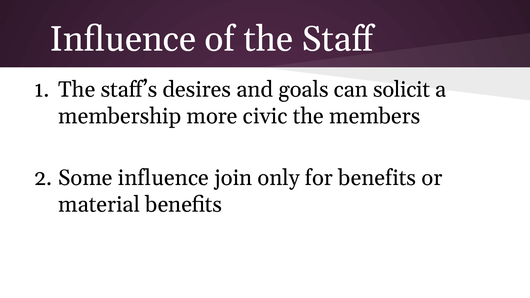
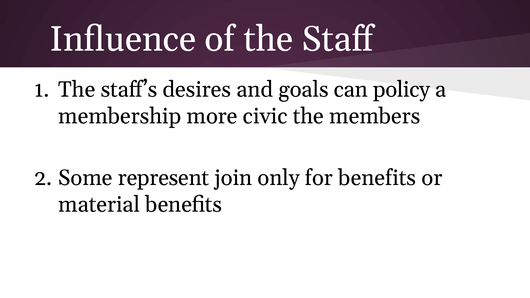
solicit: solicit -> policy (402, 90)
Some influence: influence -> represent (164, 178)
